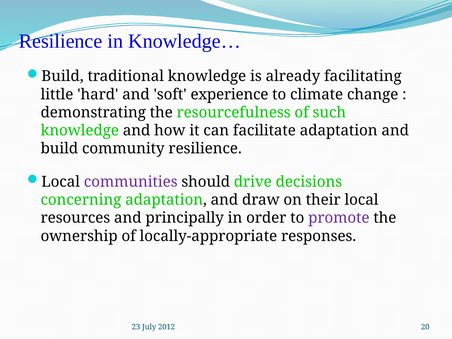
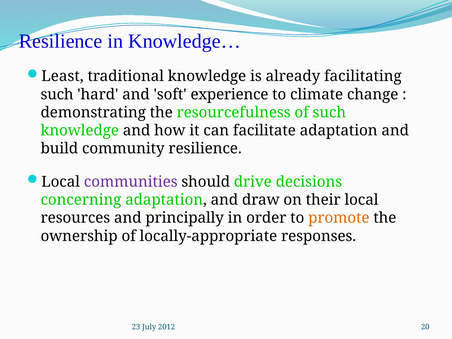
Build: Build -> Least (62, 76)
little: little -> such (57, 94)
promote colour: purple -> orange (339, 218)
